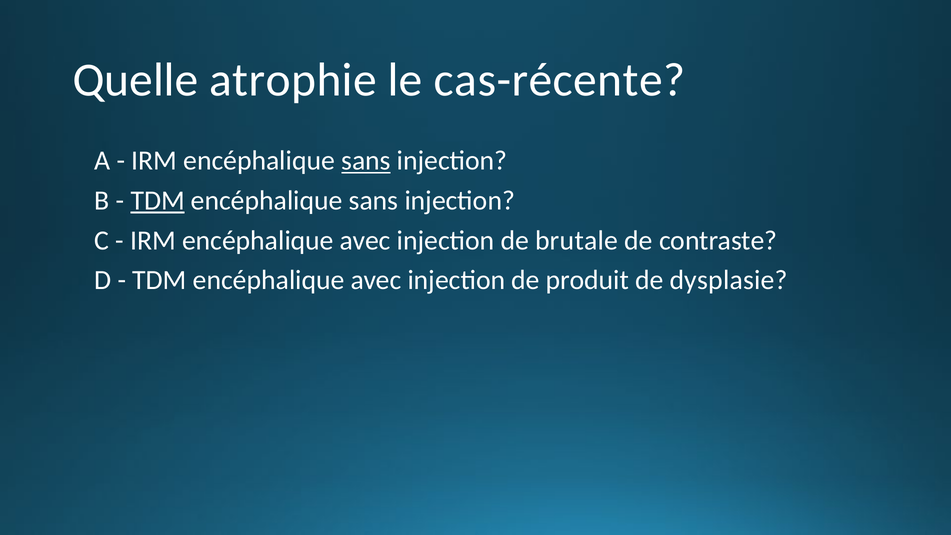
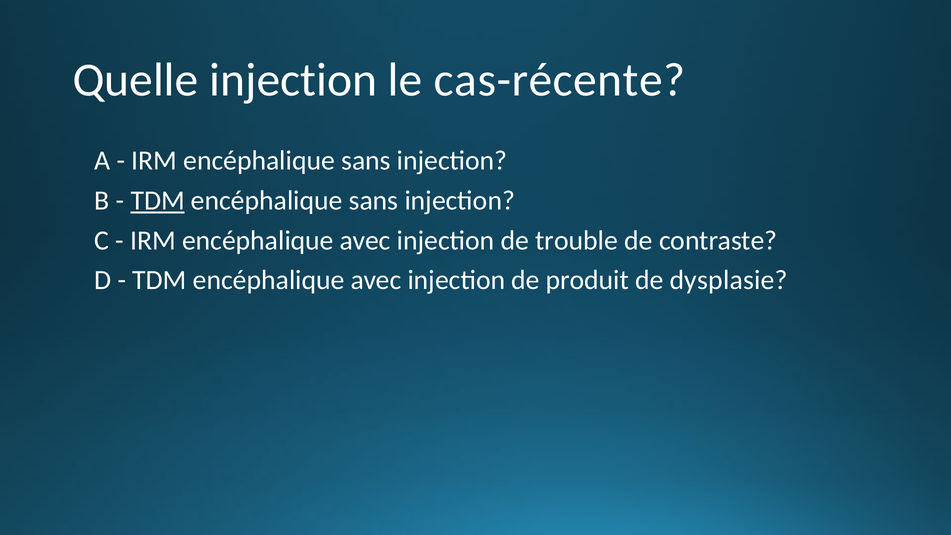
Quelle atrophie: atrophie -> injection (293, 80)
sans underline: present -> none (366, 161)
brutale: brutale -> trouble (577, 240)
